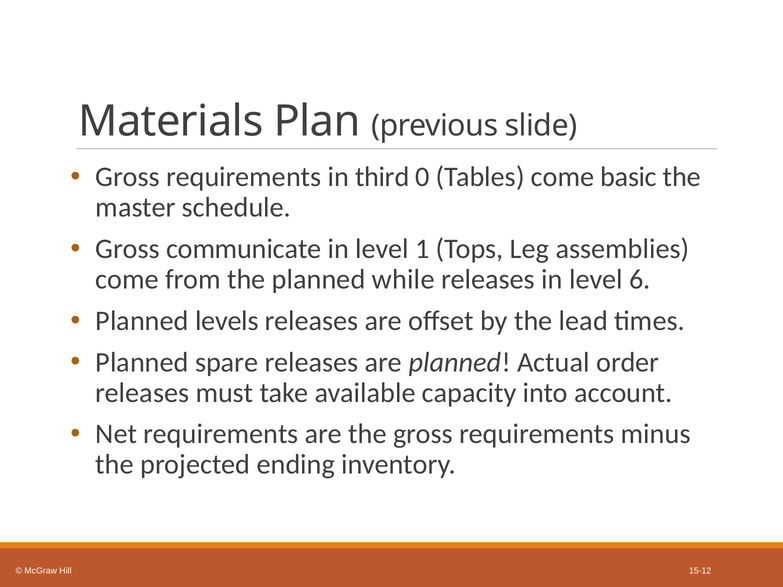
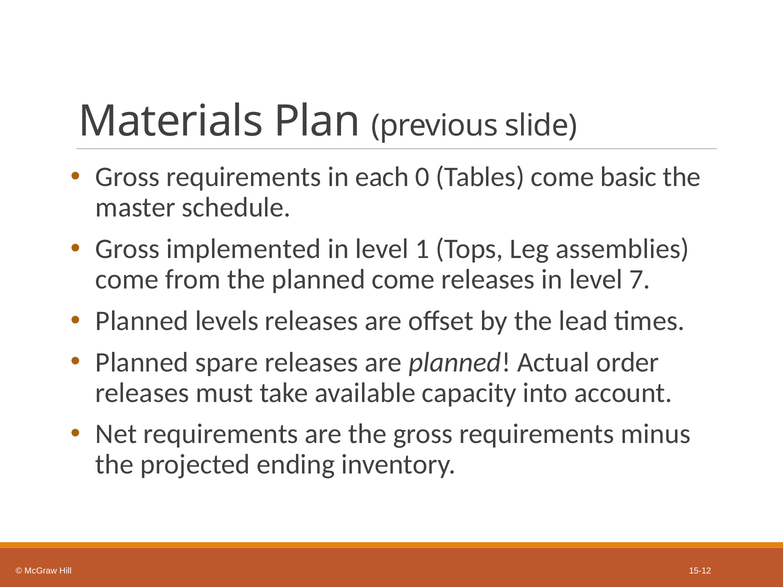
third: third -> each (382, 177)
communicate: communicate -> implemented (244, 249)
planned while: while -> come (403, 280)
6: 6 -> 7 (640, 280)
